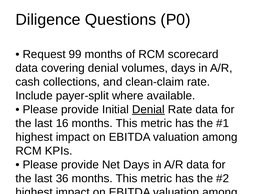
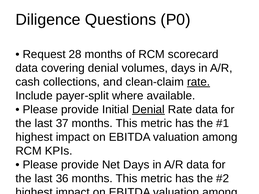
99: 99 -> 28 (75, 54)
rate underline: none -> present (199, 82)
16: 16 -> 37 (62, 123)
